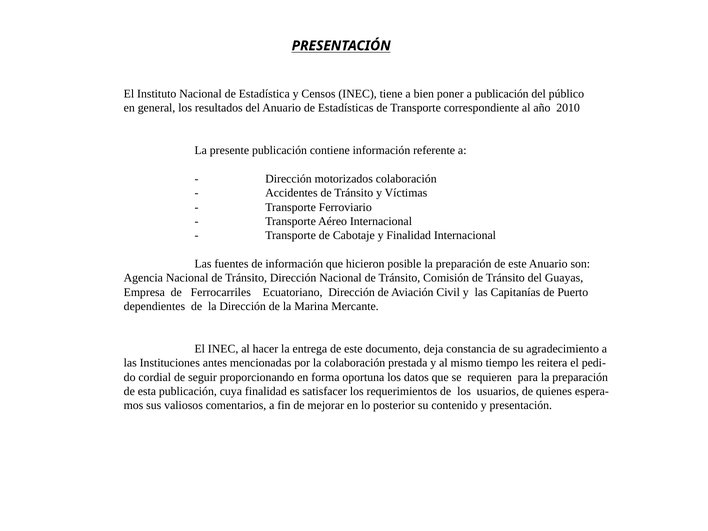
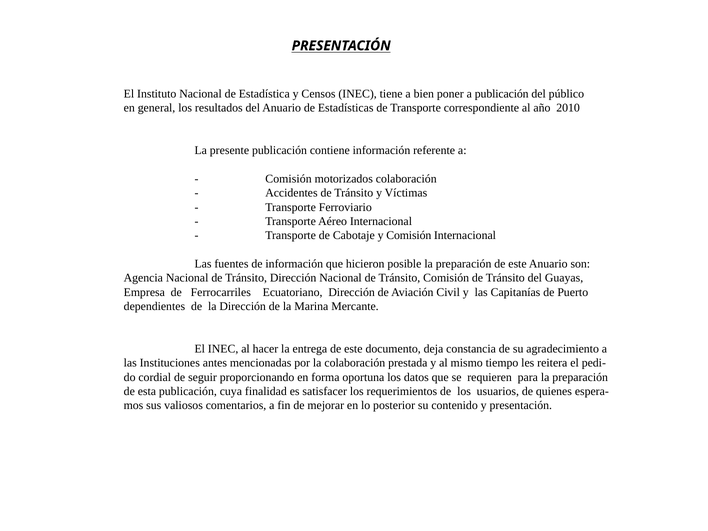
Dirección: Dirección -> Comisión (288, 179)
y Finalidad: Finalidad -> Comisión (409, 236)
